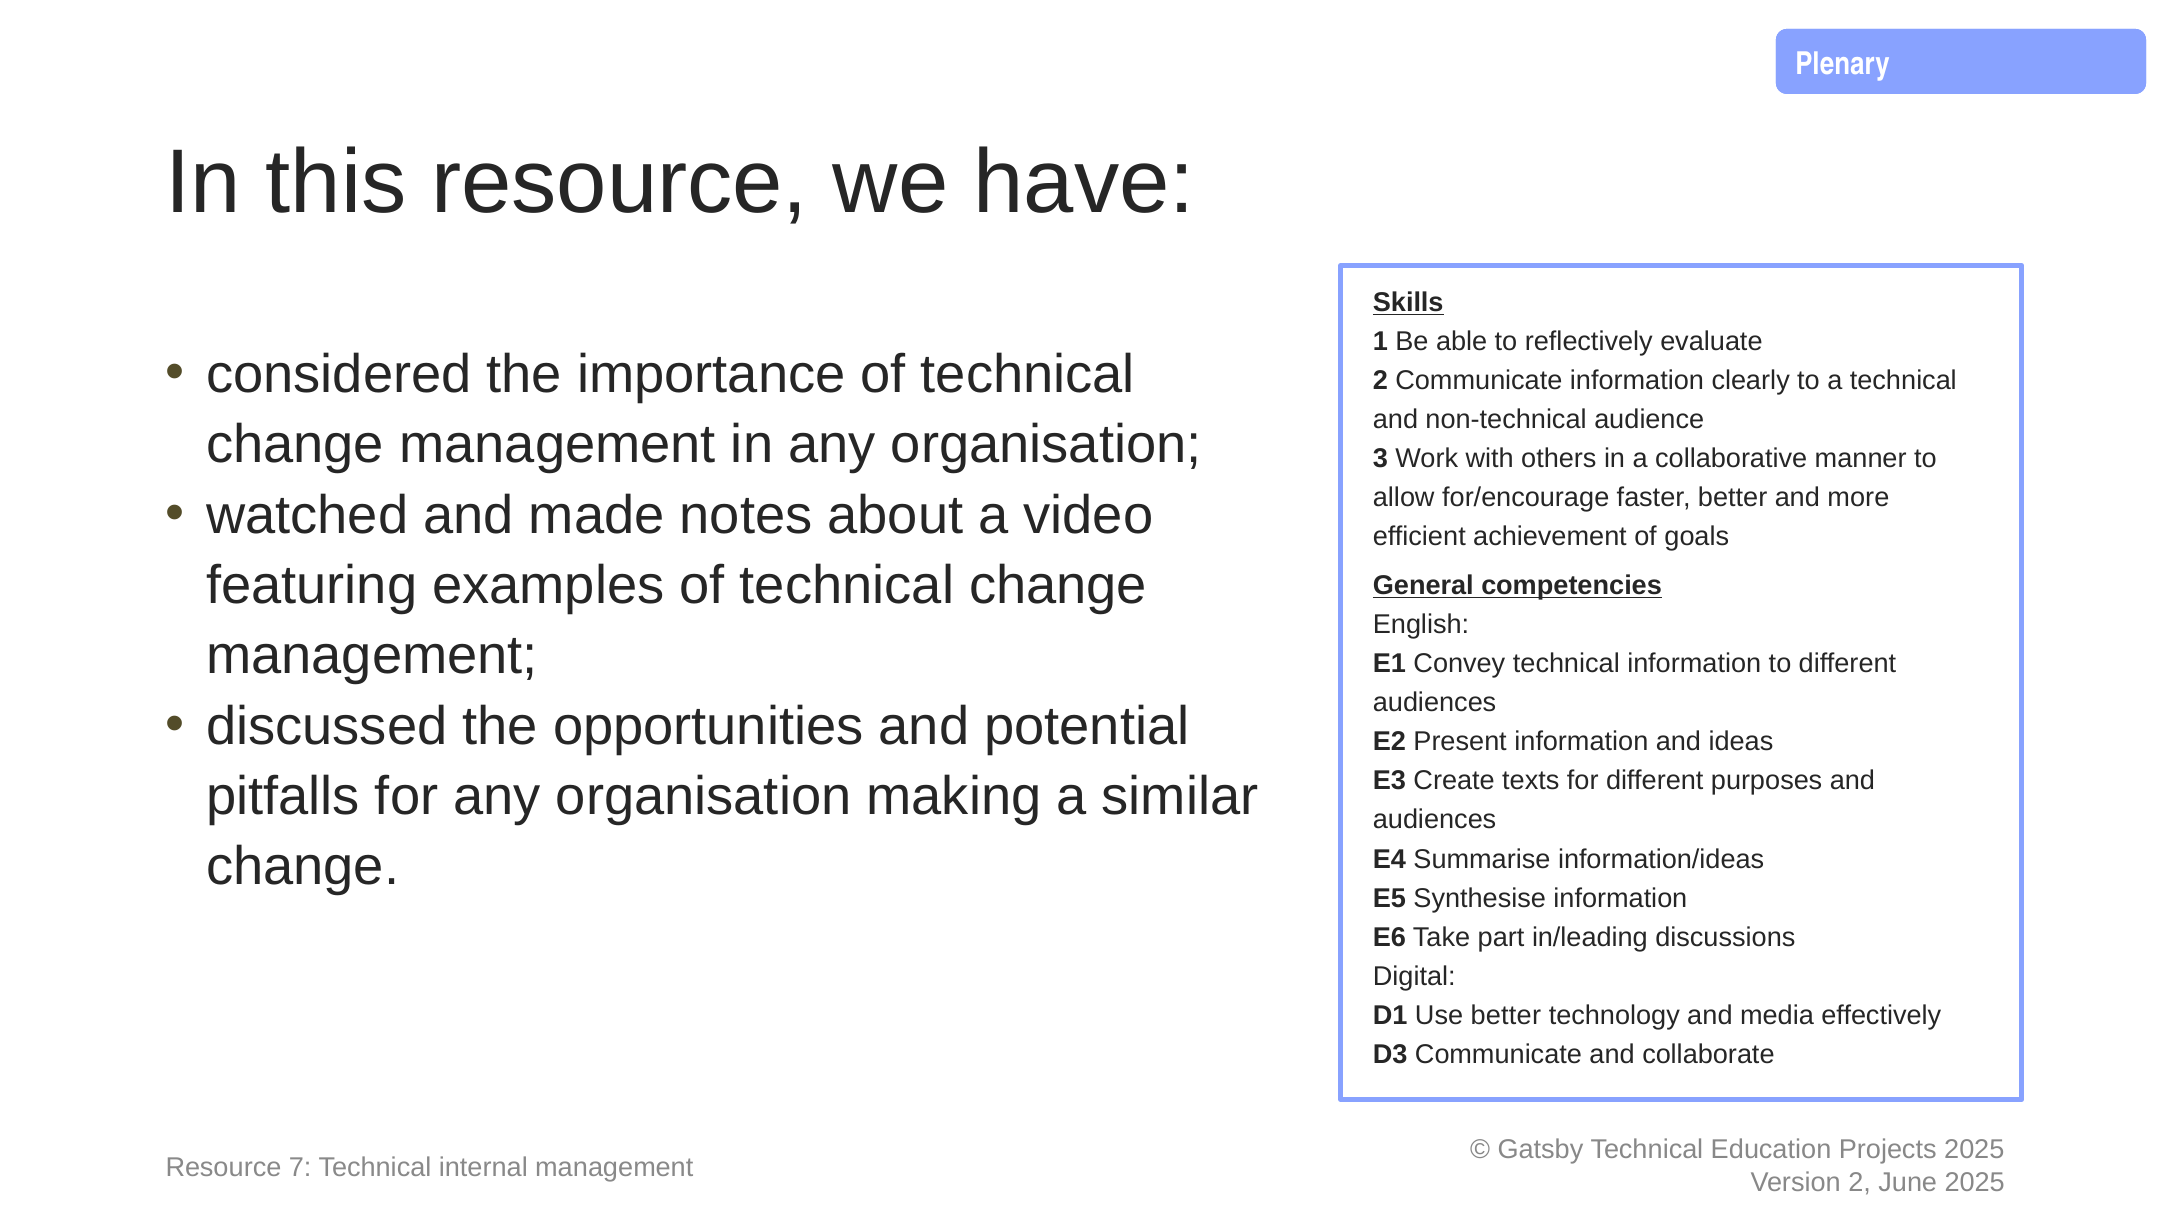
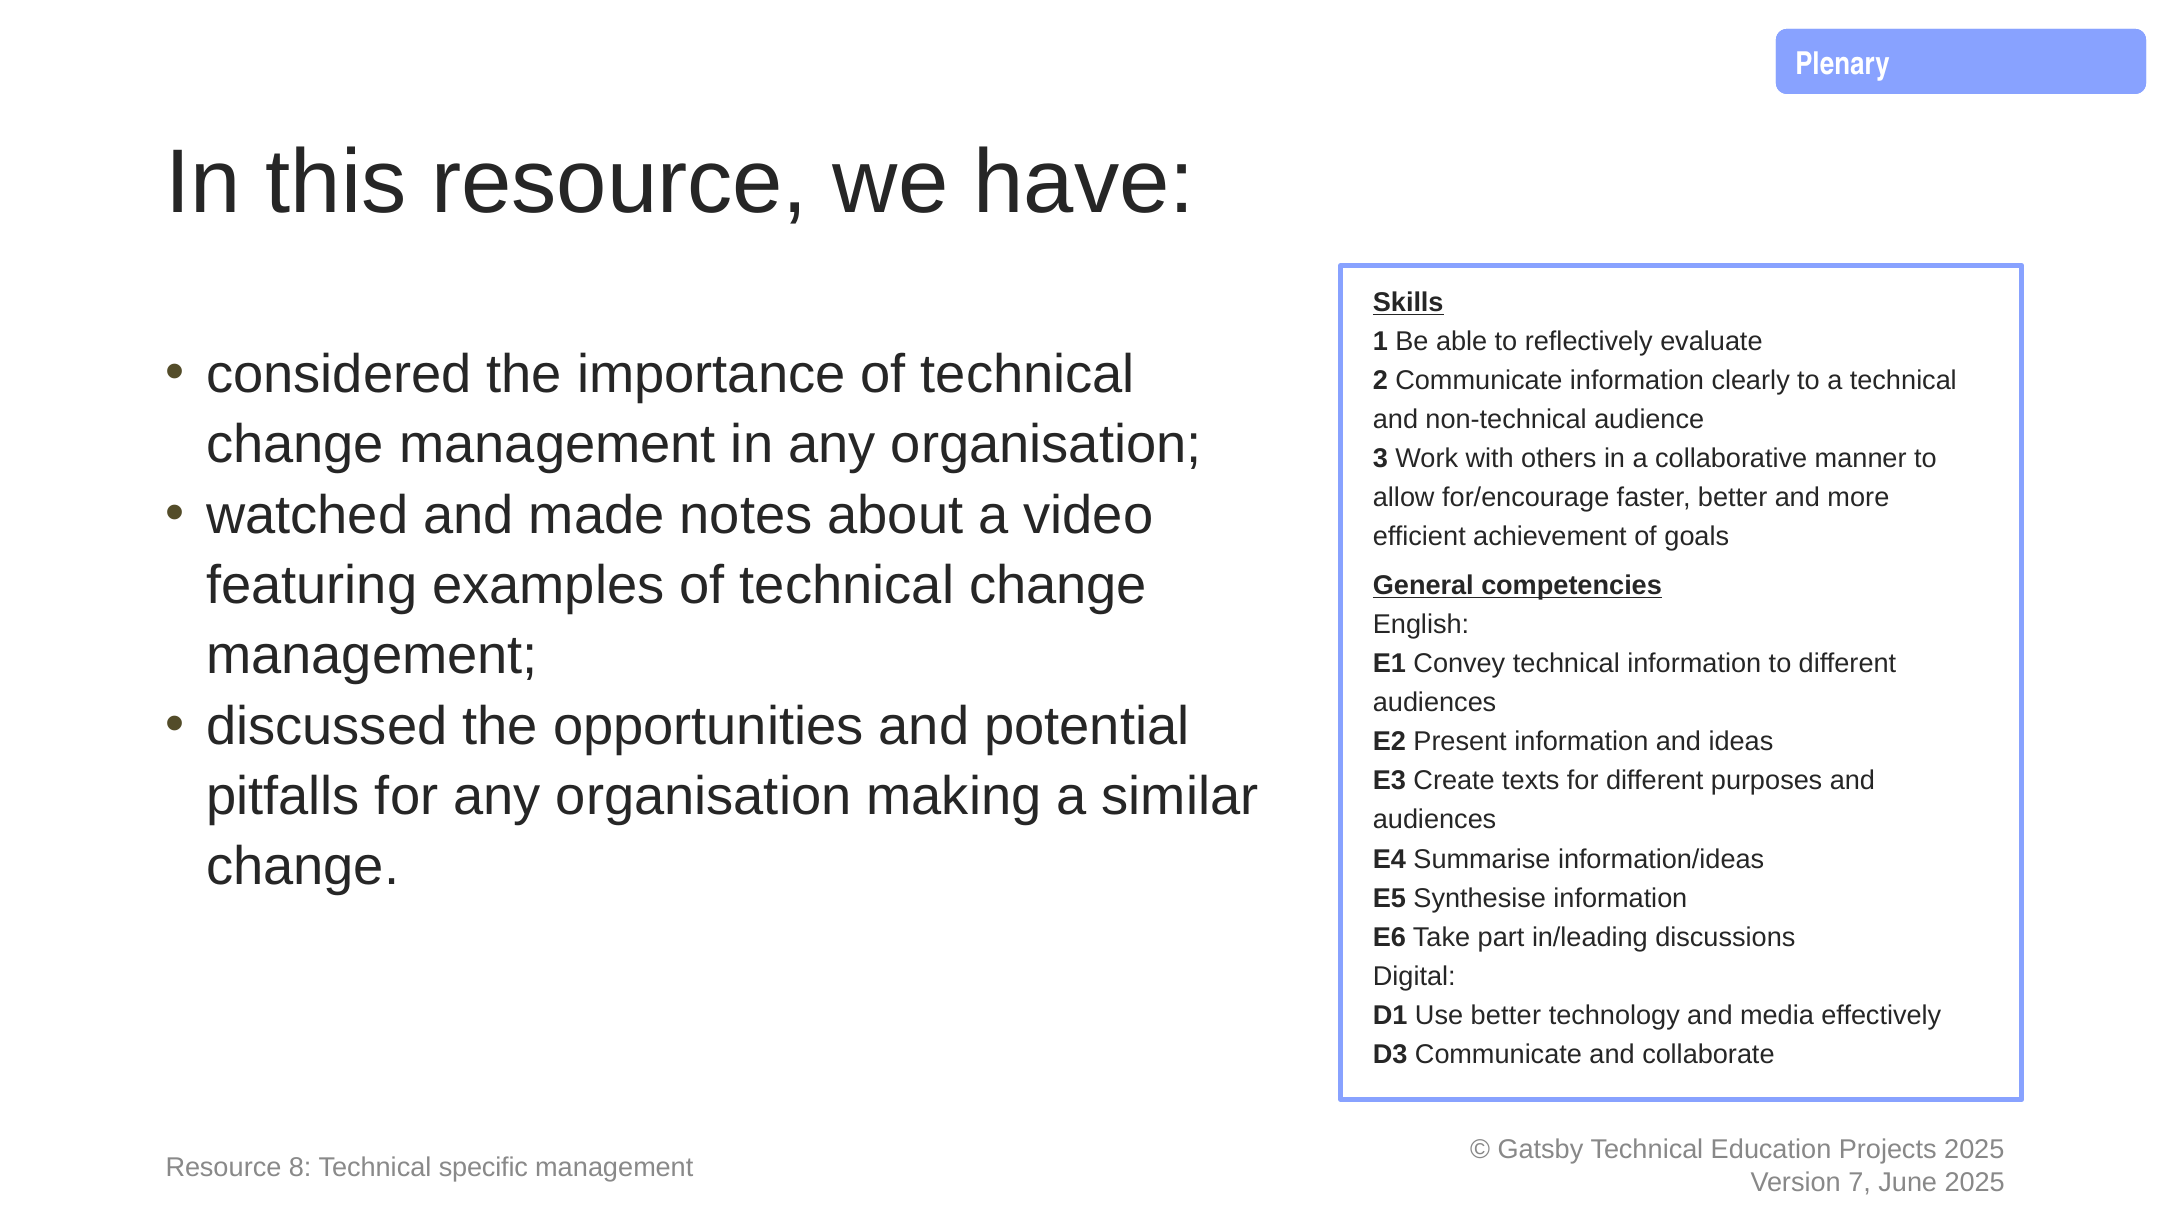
7: 7 -> 8 (300, 1167)
internal: internal -> specific (483, 1167)
2: 2 -> 7 (1860, 1182)
